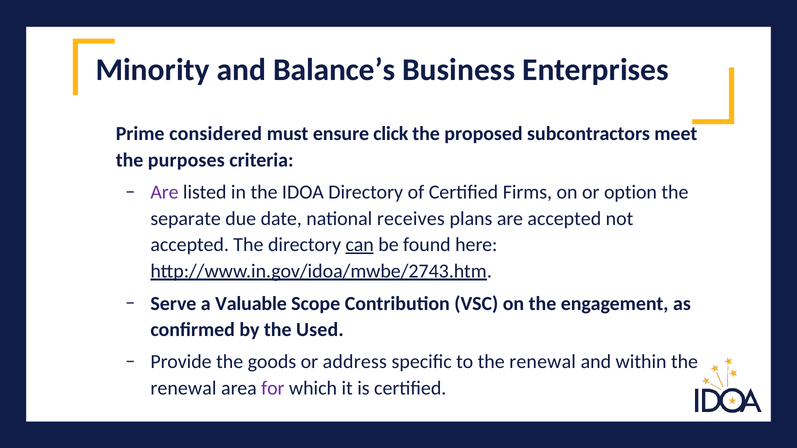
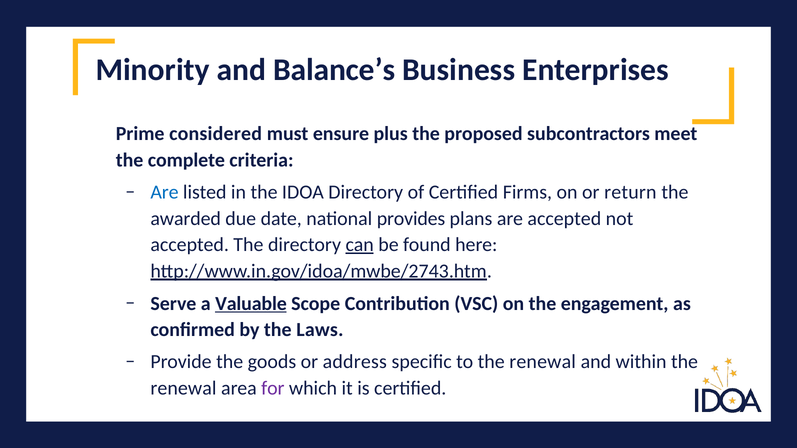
click: click -> plus (391, 134)
purposes: purposes -> complete (186, 160)
Are colour: purple -> blue (164, 192)
option: option -> return (630, 192)
separate: separate -> awarded (186, 219)
receives: receives -> provides (411, 219)
Valuable underline: none -> present (251, 304)
Used: Used -> Laws (320, 330)
